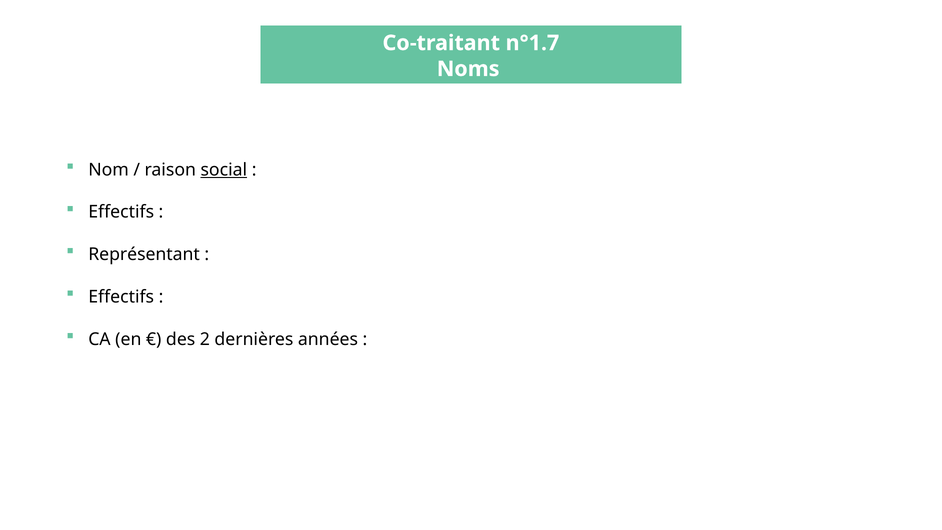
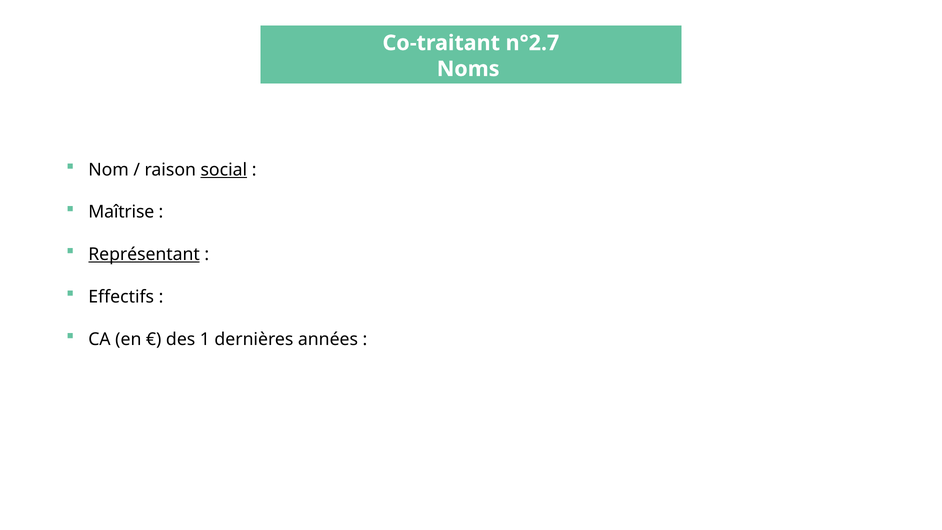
n°1.7: n°1.7 -> n°2.7 (532, 43)
Effectifs: Effectifs -> Maîtrise (121, 212)
Représentant underline: none -> present (144, 254)
2: 2 -> 1 (205, 339)
